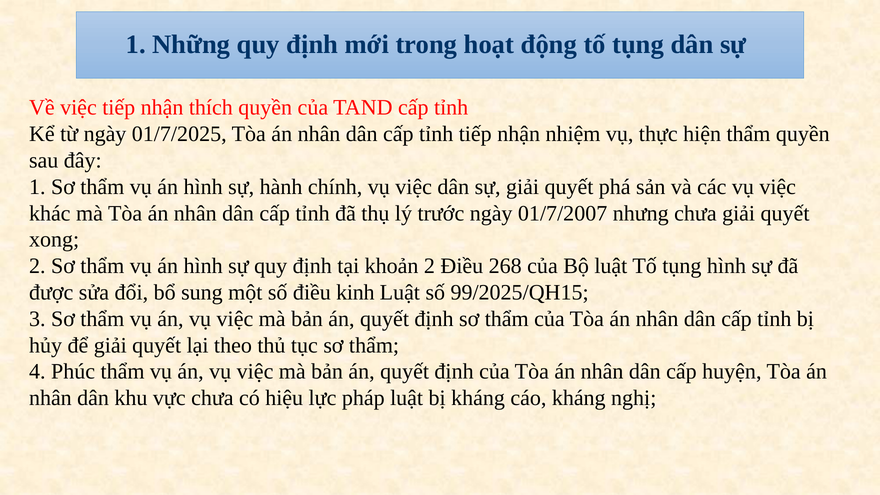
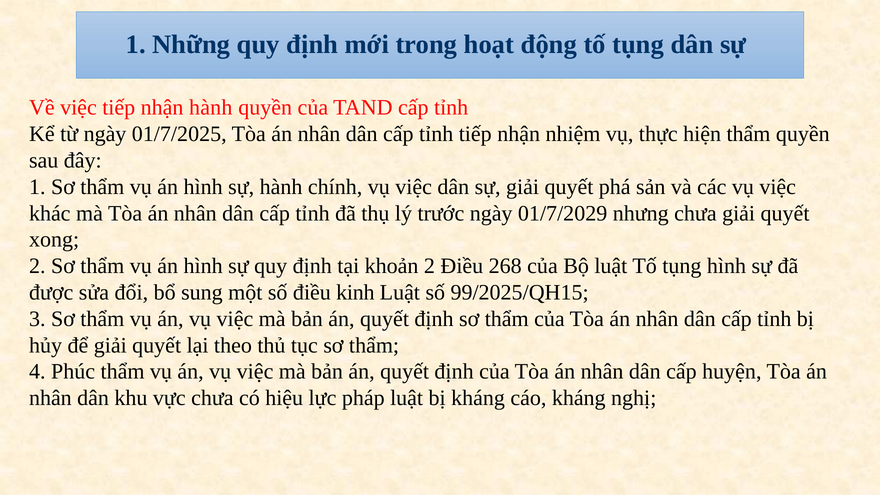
nhận thích: thích -> hành (211, 108)
01/7/2007: 01/7/2007 -> 01/7/2029 (563, 213)
